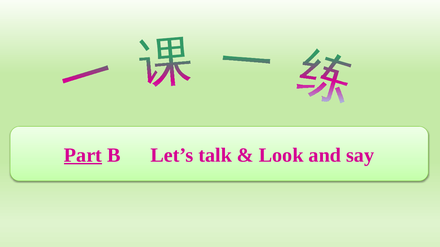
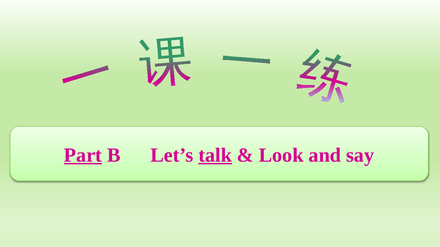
talk underline: none -> present (215, 155)
